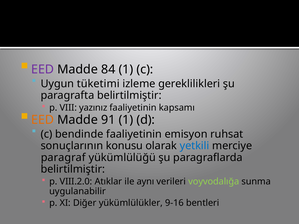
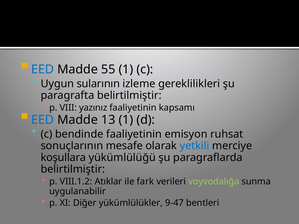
EED colour: purple -> blue (43, 69)
84: 84 -> 55 (108, 69)
tüketimi: tüketimi -> sularının (98, 84)
EED colour: orange -> blue (43, 120)
91: 91 -> 13 (108, 120)
konusu: konusu -> mesafe (124, 146)
paragraf: paragraf -> koşullara (63, 158)
VIII.2.0: VIII.2.0 -> VIII.1.2 (76, 182)
aynı: aynı -> fark (145, 182)
9-16: 9-16 -> 9-47 (174, 203)
